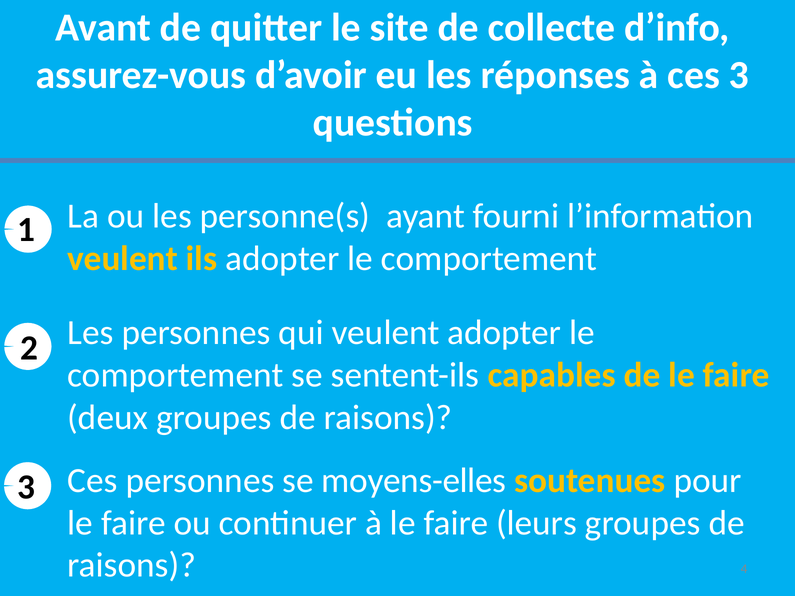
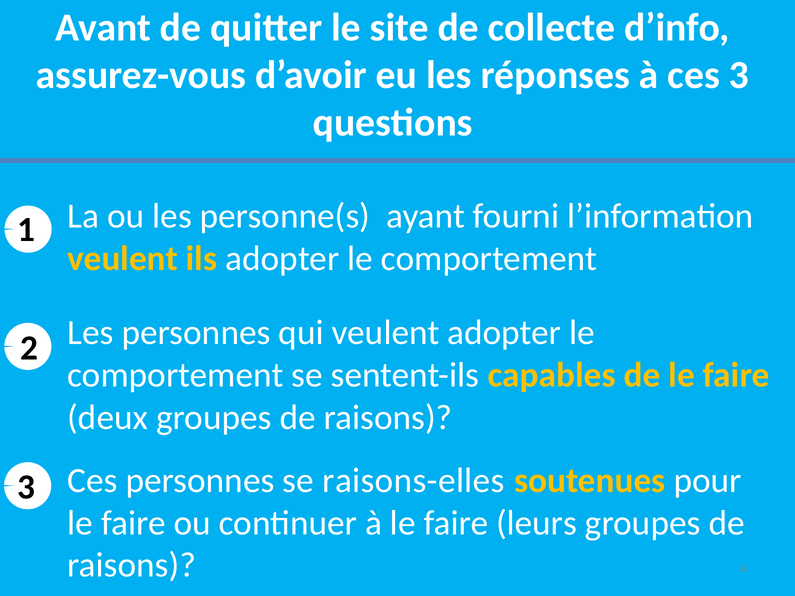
moyens-elles: moyens-elles -> raisons-elles (414, 481)
